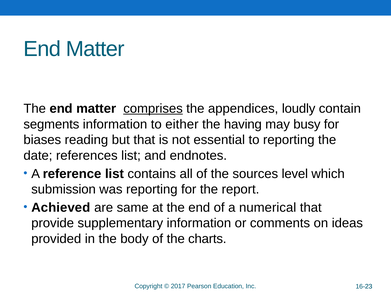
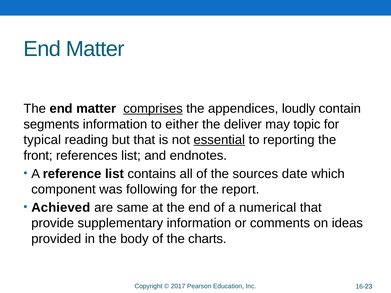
having: having -> deliver (243, 124)
busy: busy -> topic (307, 124)
biases: biases -> typical (42, 140)
essential underline: none -> present (219, 140)
date: date -> front (38, 156)
level: level -> date (295, 174)
submission: submission -> component (64, 190)
was reporting: reporting -> following (152, 190)
